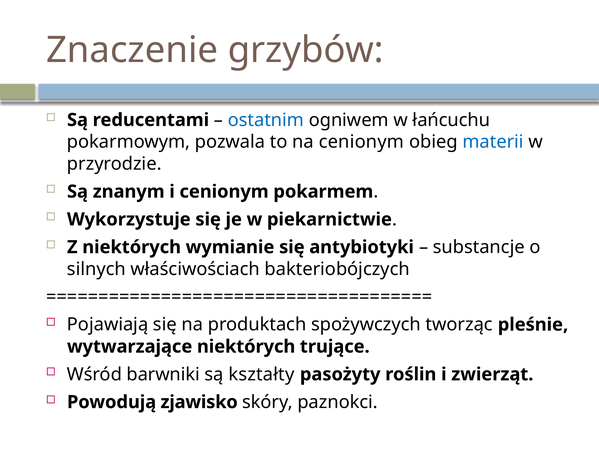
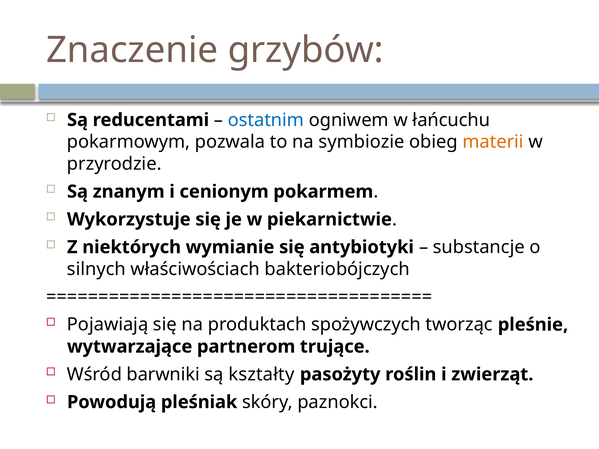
na cenionym: cenionym -> symbiozie (362, 142)
materii colour: blue -> orange (493, 142)
wytwarzające niektórych: niektórych -> partnerom (246, 347)
zjawisko: zjawisko -> pleśniak (199, 402)
